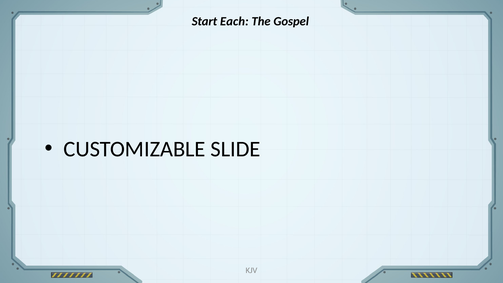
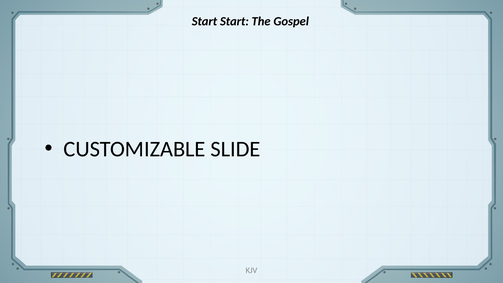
Start Each: Each -> Start (234, 21)
